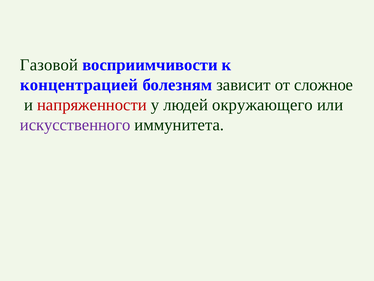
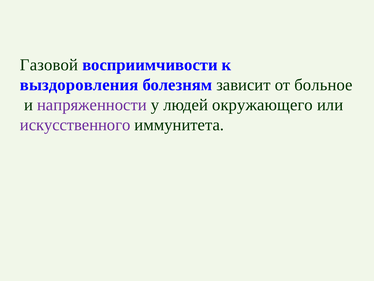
концентрацией: концентрацией -> выздоровления (79, 85)
сложное: сложное -> больное (323, 85)
напряженности colour: red -> purple (92, 105)
